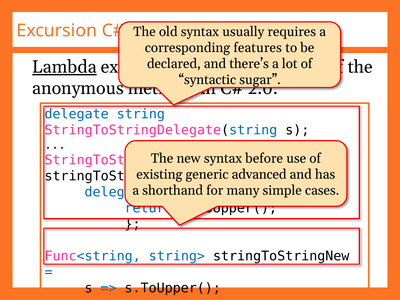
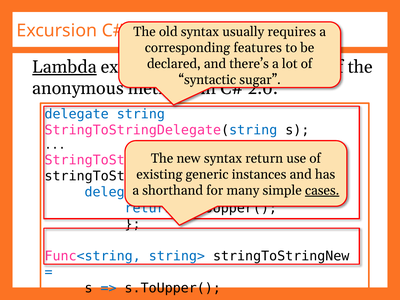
before: before -> return (264, 158)
advanced: advanced -> instances (259, 174)
cases underline: none -> present (322, 190)
